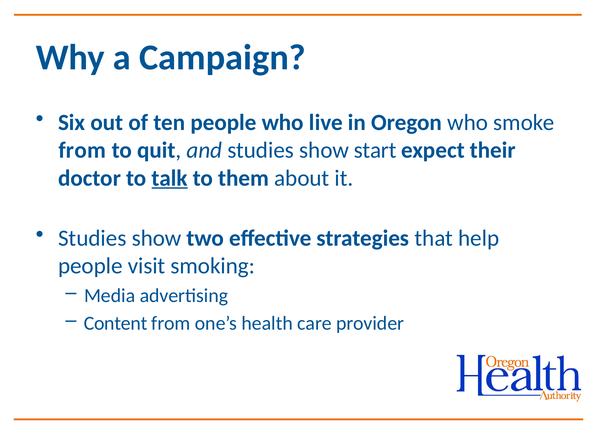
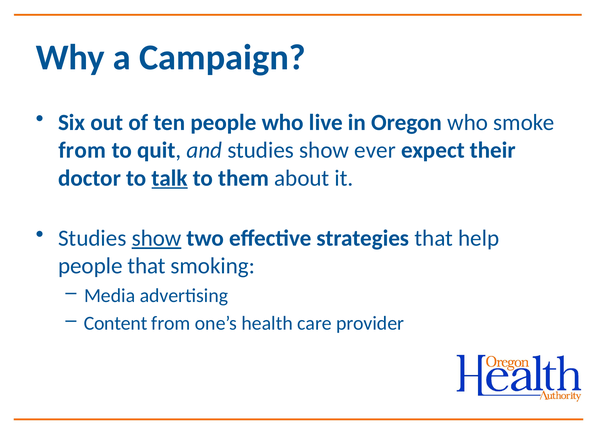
start: start -> ever (375, 150)
show underline: none -> present (157, 238)
people visit: visit -> that (147, 266)
